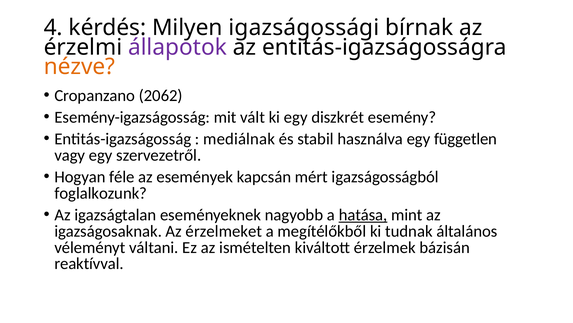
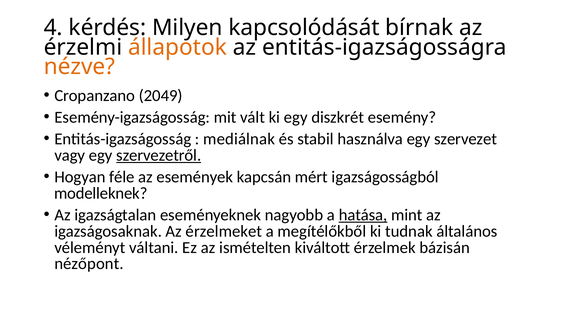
igazságossági: igazságossági -> kapcsolódását (304, 27)
állapotok colour: purple -> orange (177, 47)
2062: 2062 -> 2049 (161, 95)
független: független -> szervezet (466, 139)
szervezetről underline: none -> present (159, 155)
foglalkozunk: foglalkozunk -> modelleknek (101, 193)
reaktívval: reaktívval -> nézőpont (89, 263)
